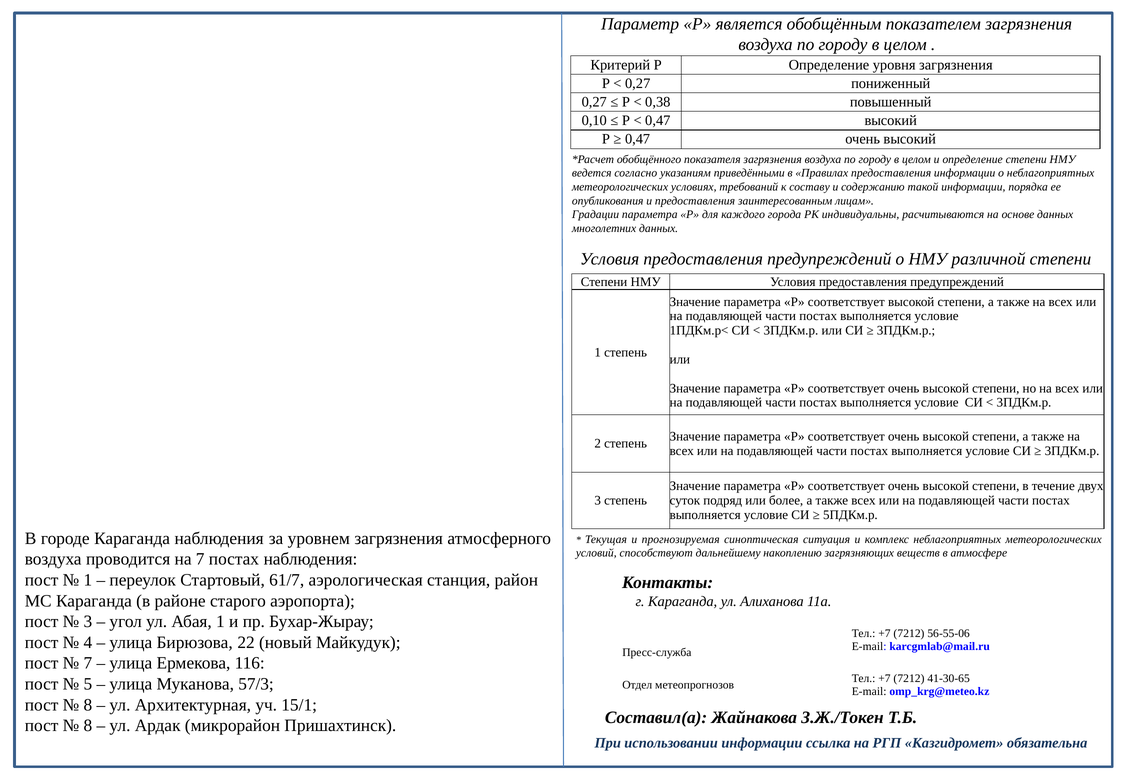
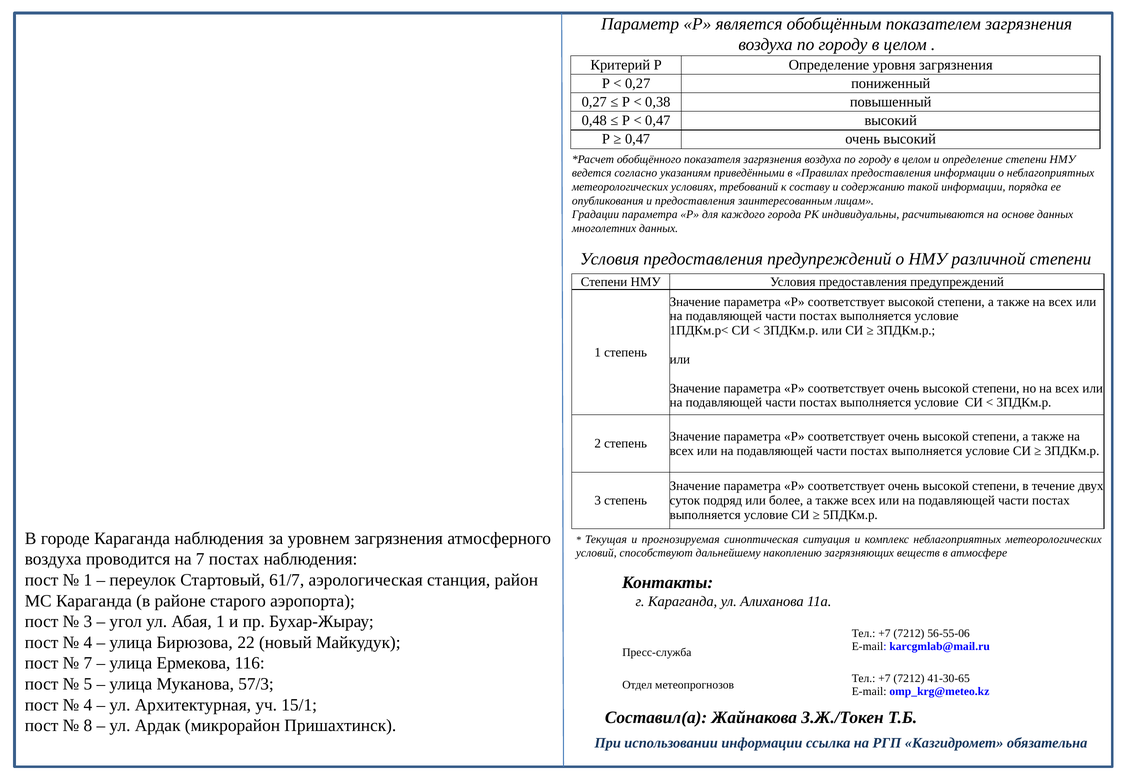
0,10: 0,10 -> 0,48 (594, 121)
8: 8 -> 4 (88, 705)
